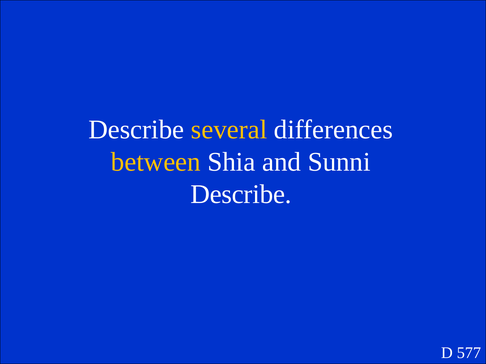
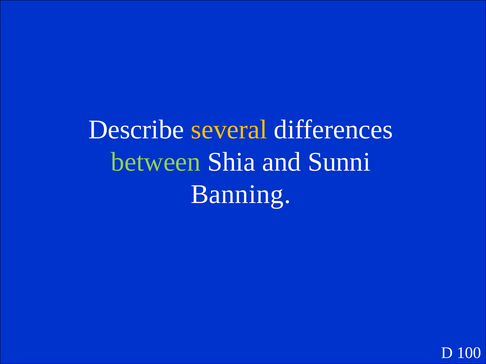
between colour: yellow -> light green (156, 162)
Describe: Describe -> Banning (241, 195)
577: 577 -> 100 (469, 353)
